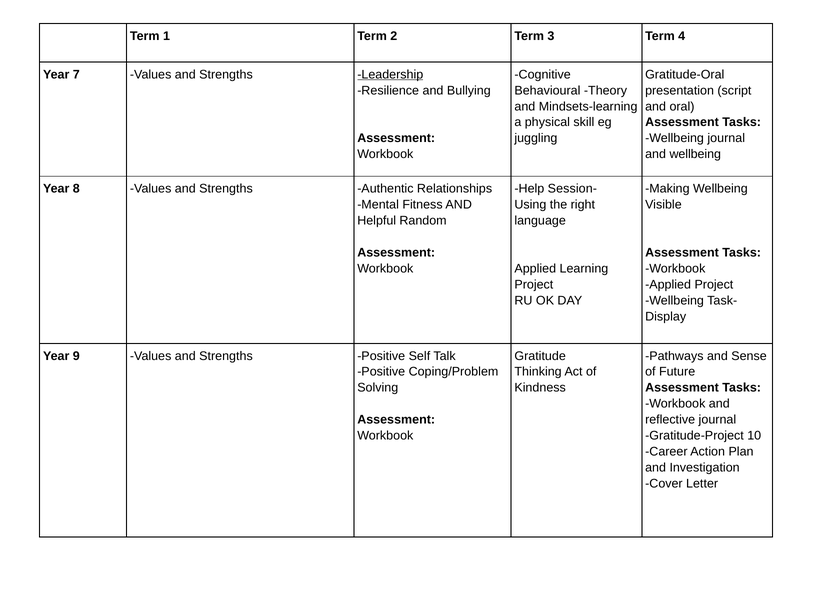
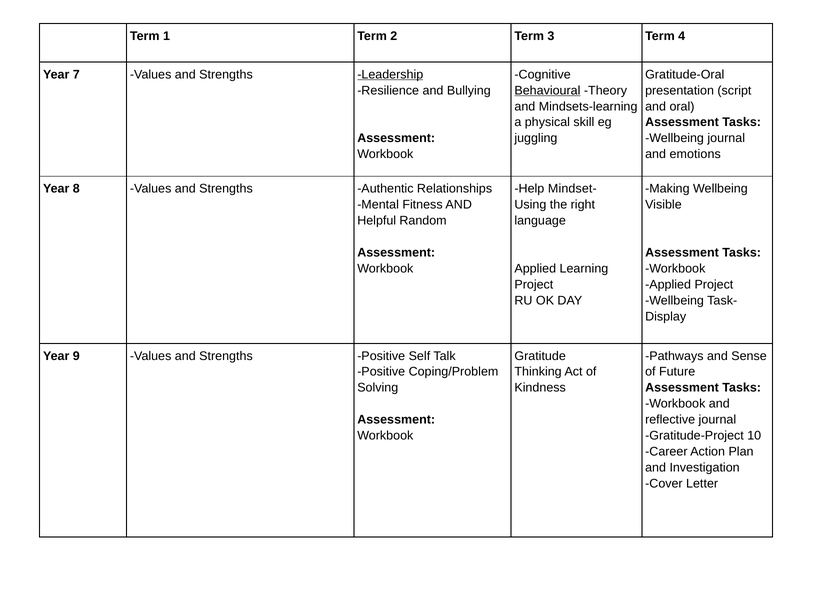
Behavioural underline: none -> present (547, 90)
and wellbeing: wellbeing -> emotions (695, 154)
Session-: Session- -> Mindset- (572, 189)
